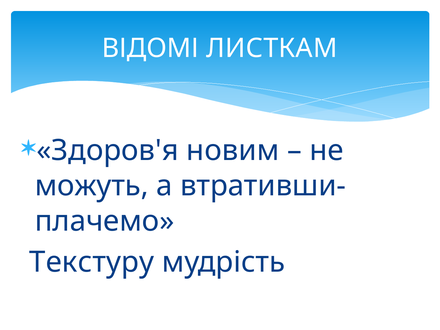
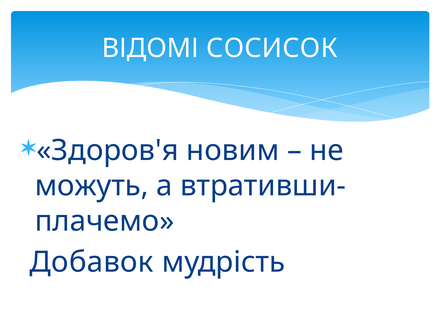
ЛИСТКАМ: ЛИСТКАМ -> СОСИСОК (272, 48)
Текстуру: Текстуру -> Добавок (92, 262)
